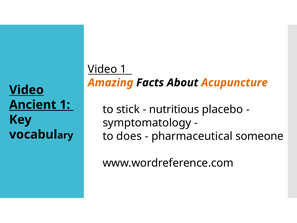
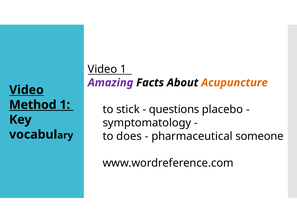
Amazing colour: orange -> purple (111, 83)
Ancient: Ancient -> Method (33, 105)
nutritious: nutritious -> questions (174, 109)
